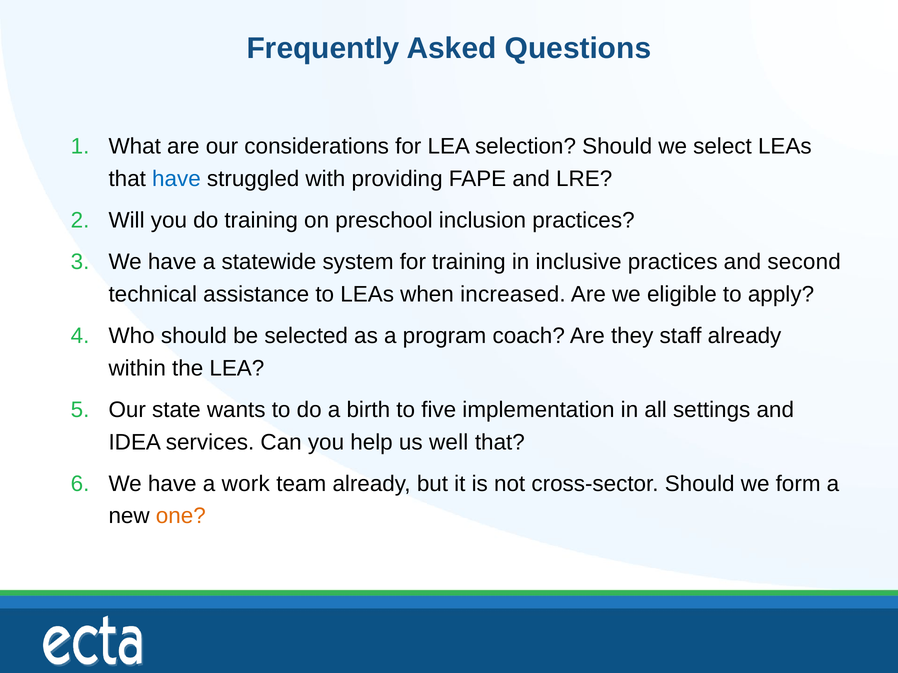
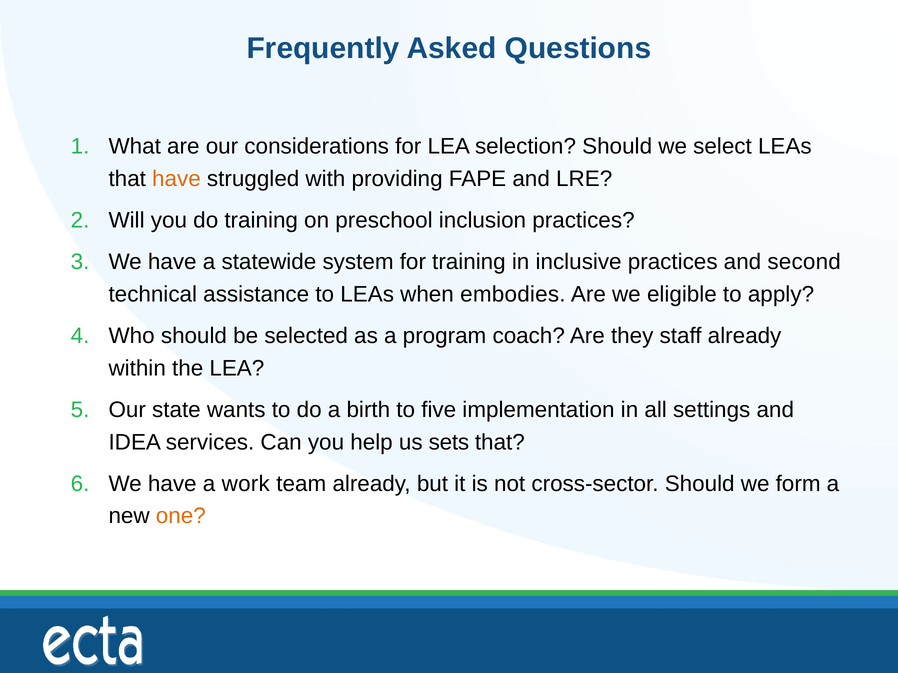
have colour: blue -> orange (176, 179)
increased: increased -> embodies (513, 294)
well: well -> sets (449, 442)
